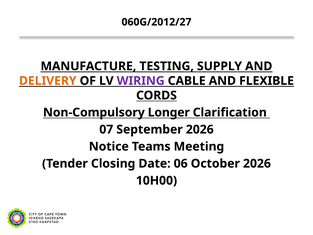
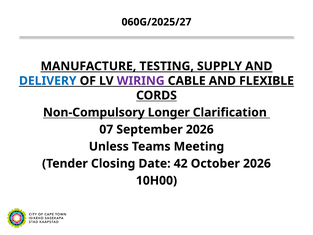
060G/2012/27: 060G/2012/27 -> 060G/2025/27 (156, 22)
DELIVERY colour: orange -> blue (48, 81)
Notice: Notice -> Unless (109, 146)
06: 06 -> 42 (181, 163)
